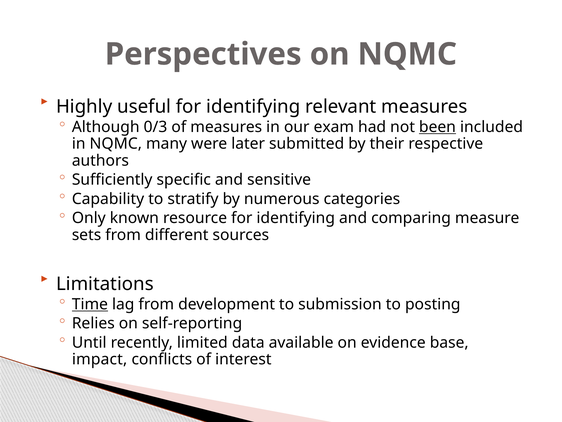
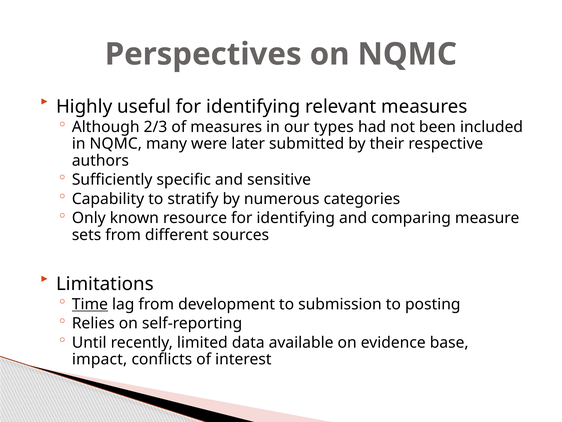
0/3: 0/3 -> 2/3 (155, 127)
exam: exam -> types (334, 127)
been underline: present -> none (437, 127)
